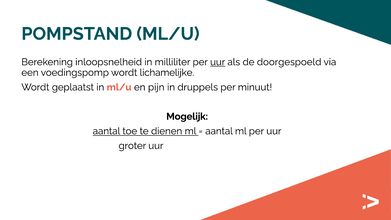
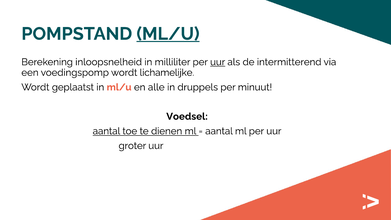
ML/U underline: none -> present (168, 34)
doorgespoeld: doorgespoeld -> intermitterend (289, 62)
pijn: pijn -> alle (156, 87)
Mogelijk: Mogelijk -> Voedsel (187, 116)
